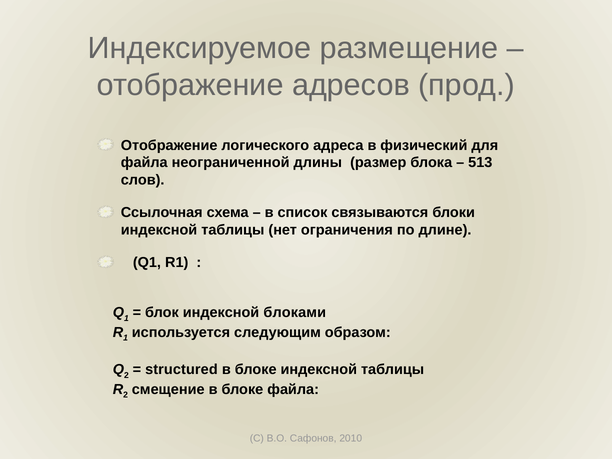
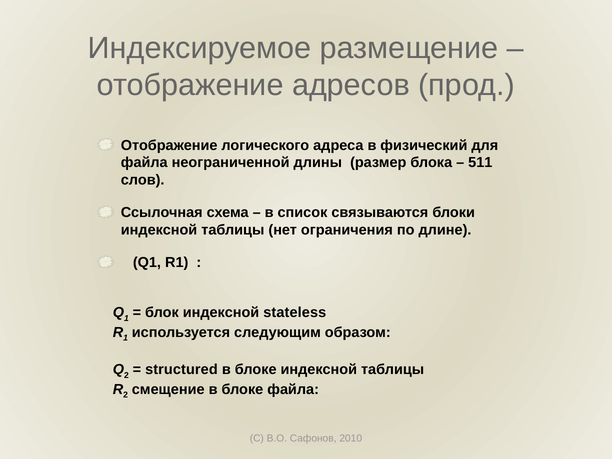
513: 513 -> 511 (480, 163)
блоками: блоками -> stateless (295, 313)
